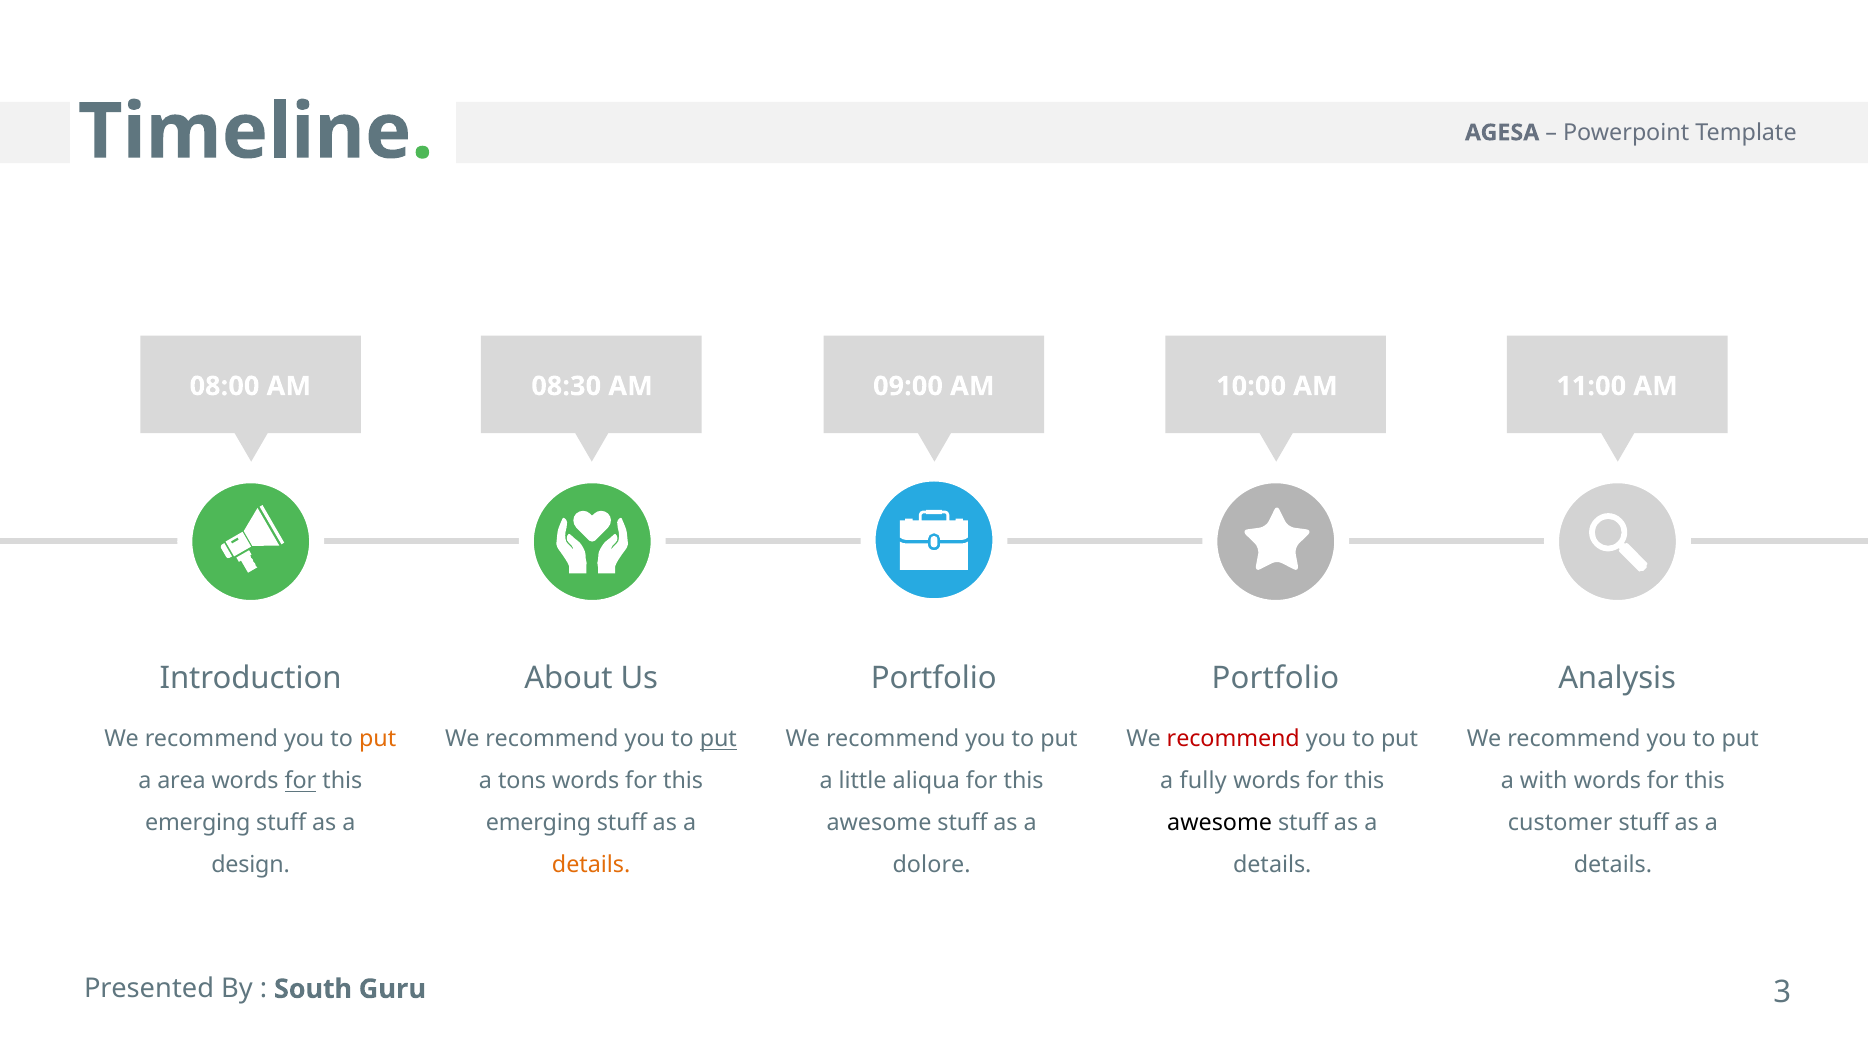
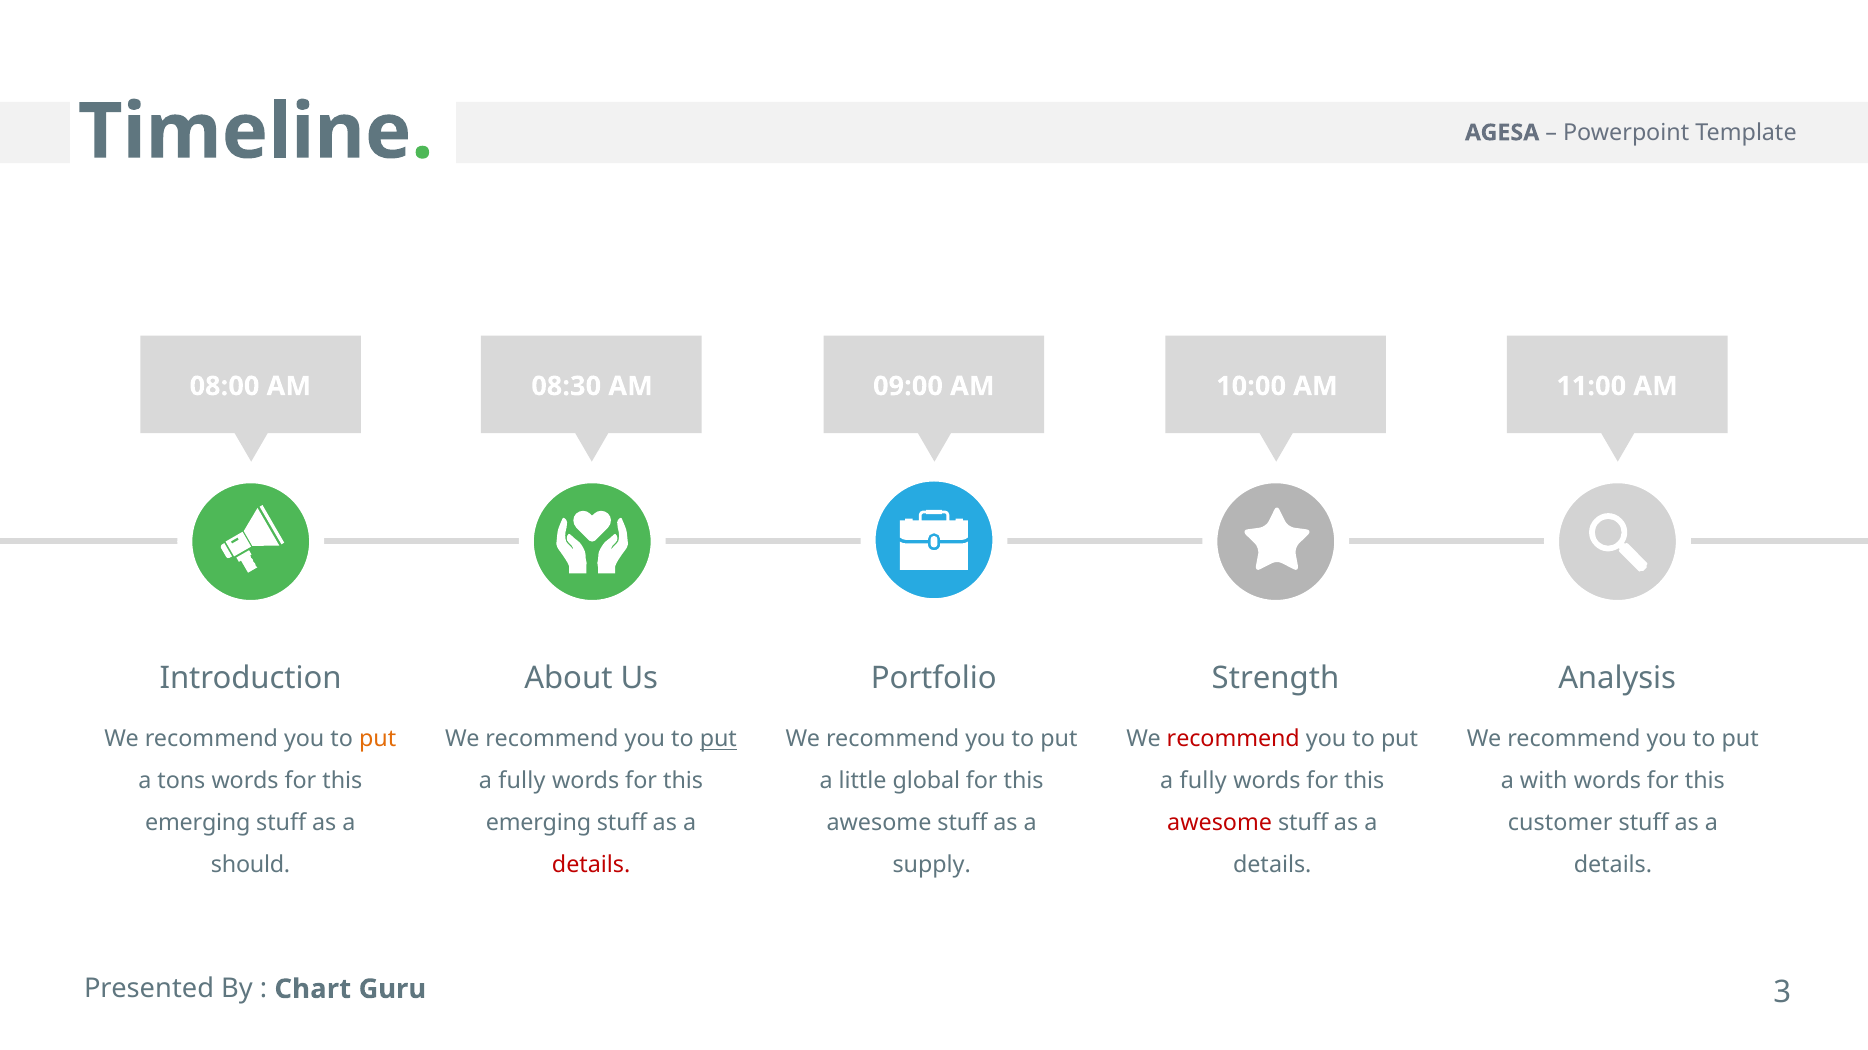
Portfolio Portfolio: Portfolio -> Strength (1276, 679)
area: area -> tons (181, 782)
for underline: present -> none (300, 782)
tons: tons -> fully (522, 782)
aliqua: aliqua -> global (926, 782)
awesome colour: black -> red (1220, 824)
design: design -> should (251, 866)
details colour: orange -> red (591, 866)
dolore: dolore -> supply (932, 866)
South: South -> Chart (313, 990)
